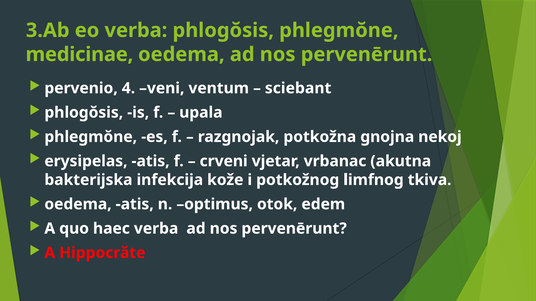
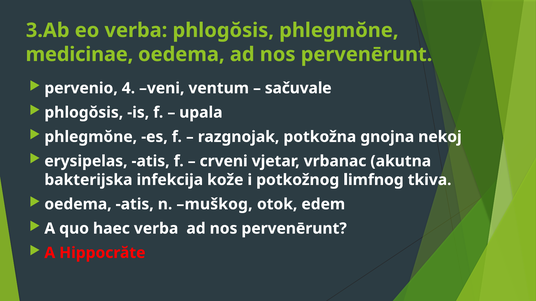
sciebant: sciebant -> sačuvale (298, 88)
optimus: optimus -> muškog (215, 204)
